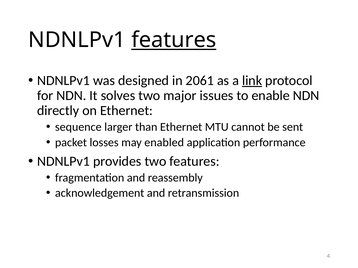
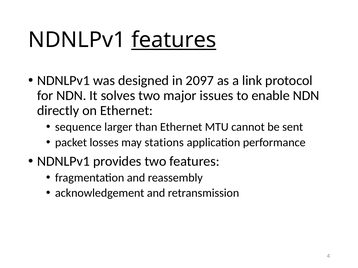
2061: 2061 -> 2097 (200, 81)
link underline: present -> none (252, 81)
enabled: enabled -> stations (164, 143)
